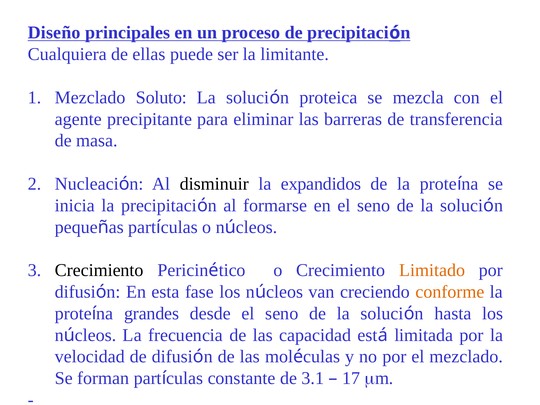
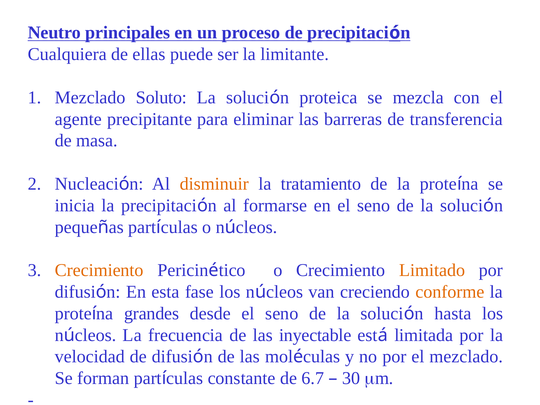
Diseño: Diseño -> Neutro (54, 33)
disminuir colour: black -> orange (214, 184)
expandidos: expandidos -> tratamiento (321, 184)
Crecimiento colour: black -> orange (99, 270)
capacidad: capacidad -> inyectable (315, 335)
3.1: 3.1 -> 6.7 (313, 378)
17: 17 -> 30 (351, 378)
